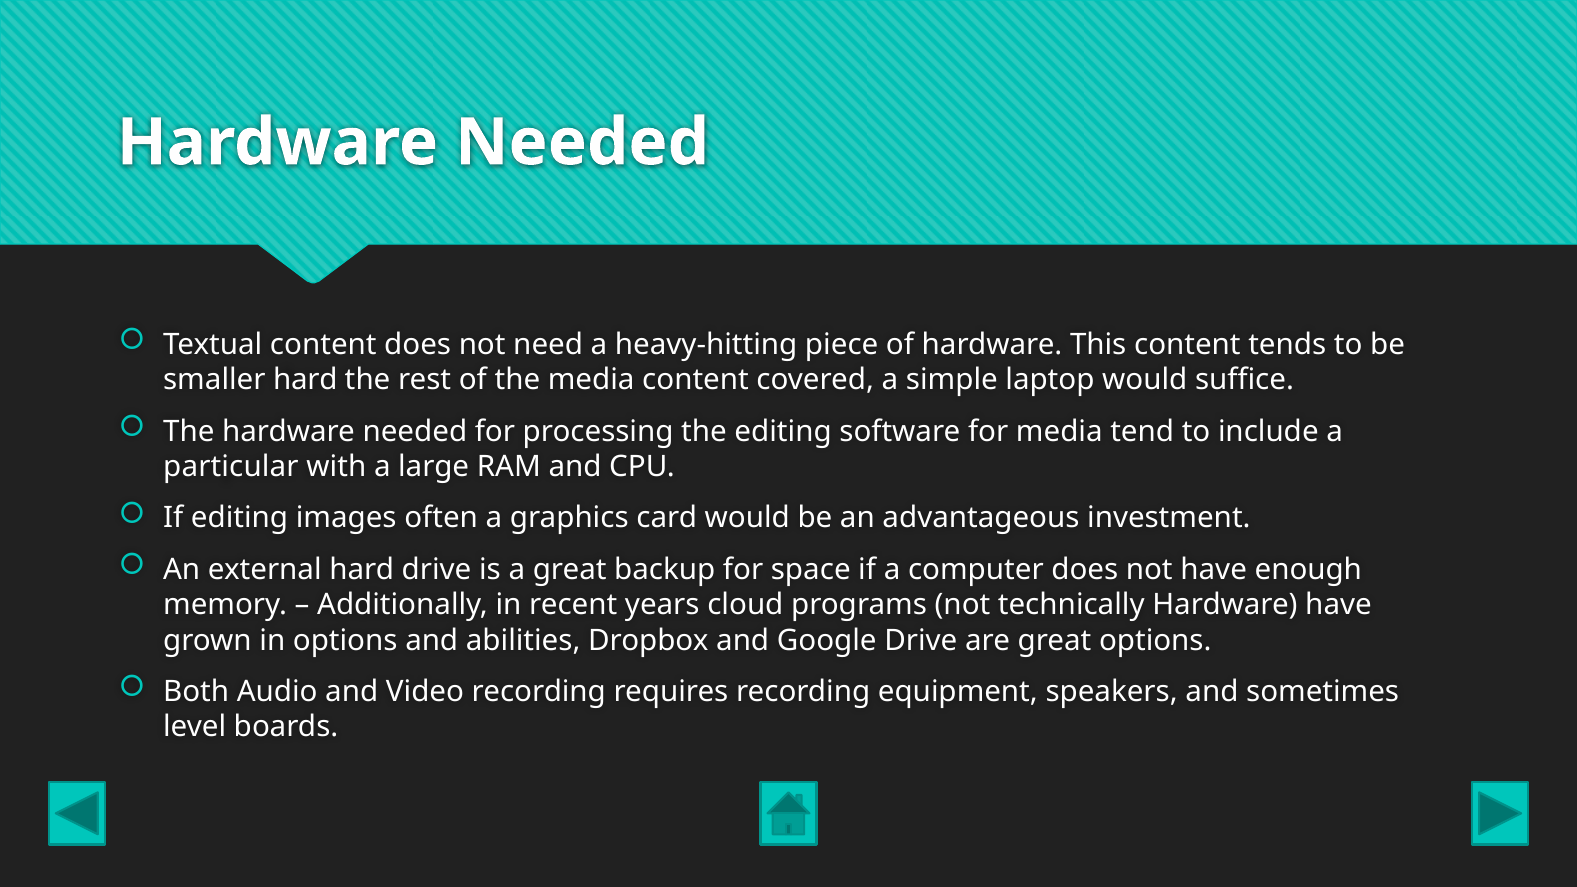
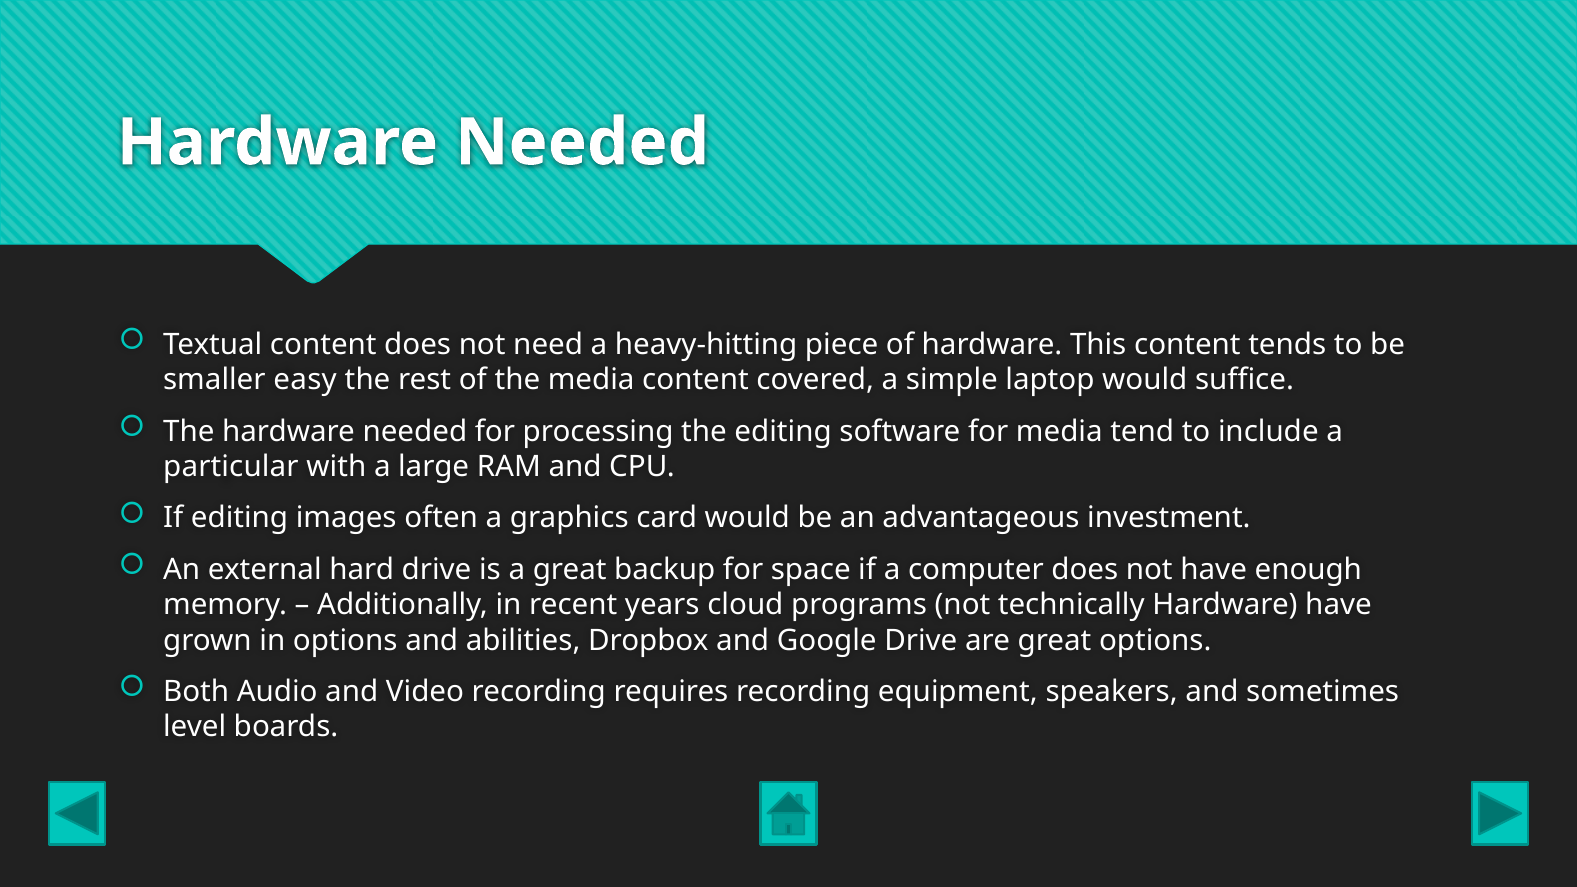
smaller hard: hard -> easy (305, 380)
